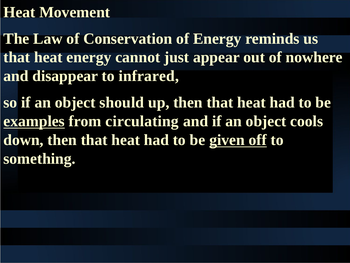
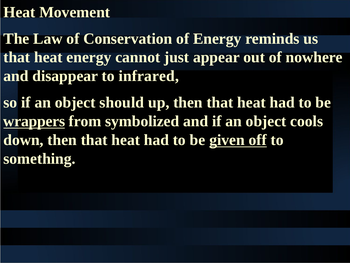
examples: examples -> wrappers (34, 121)
circulating: circulating -> symbolized (142, 121)
